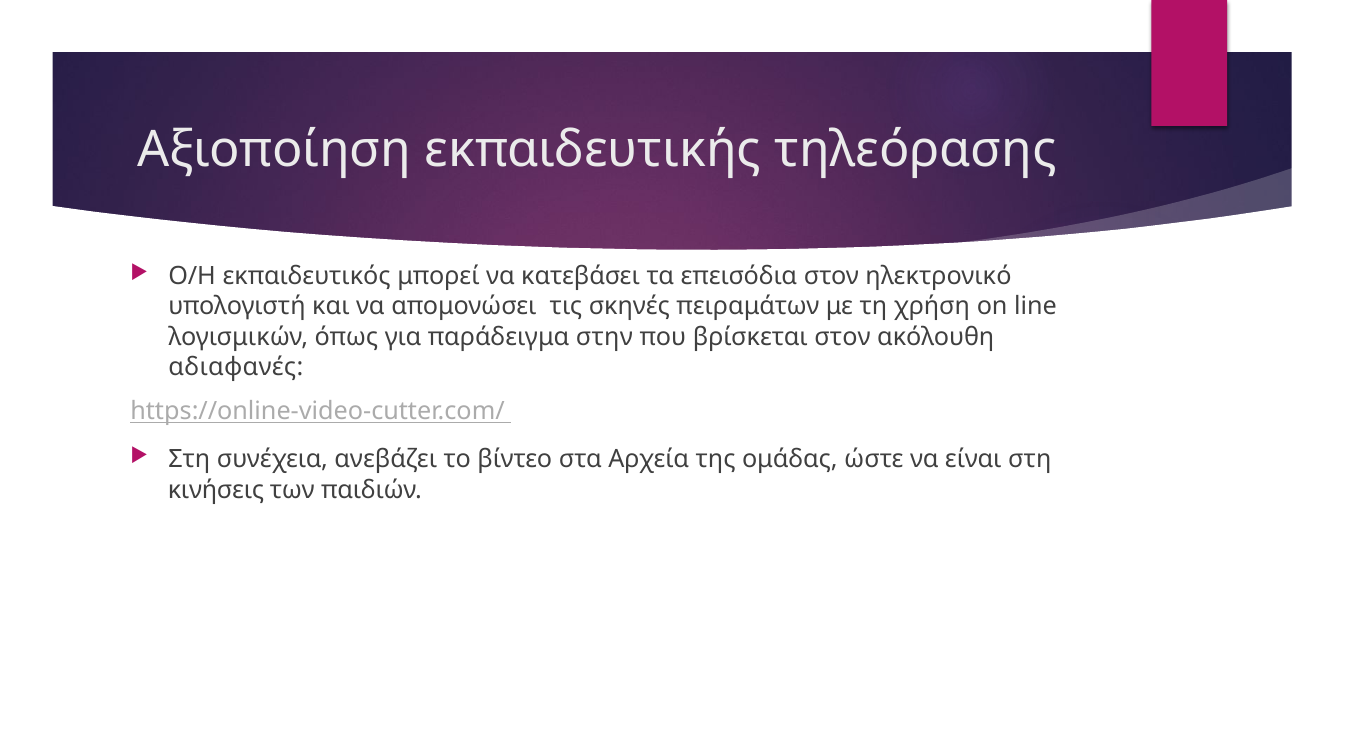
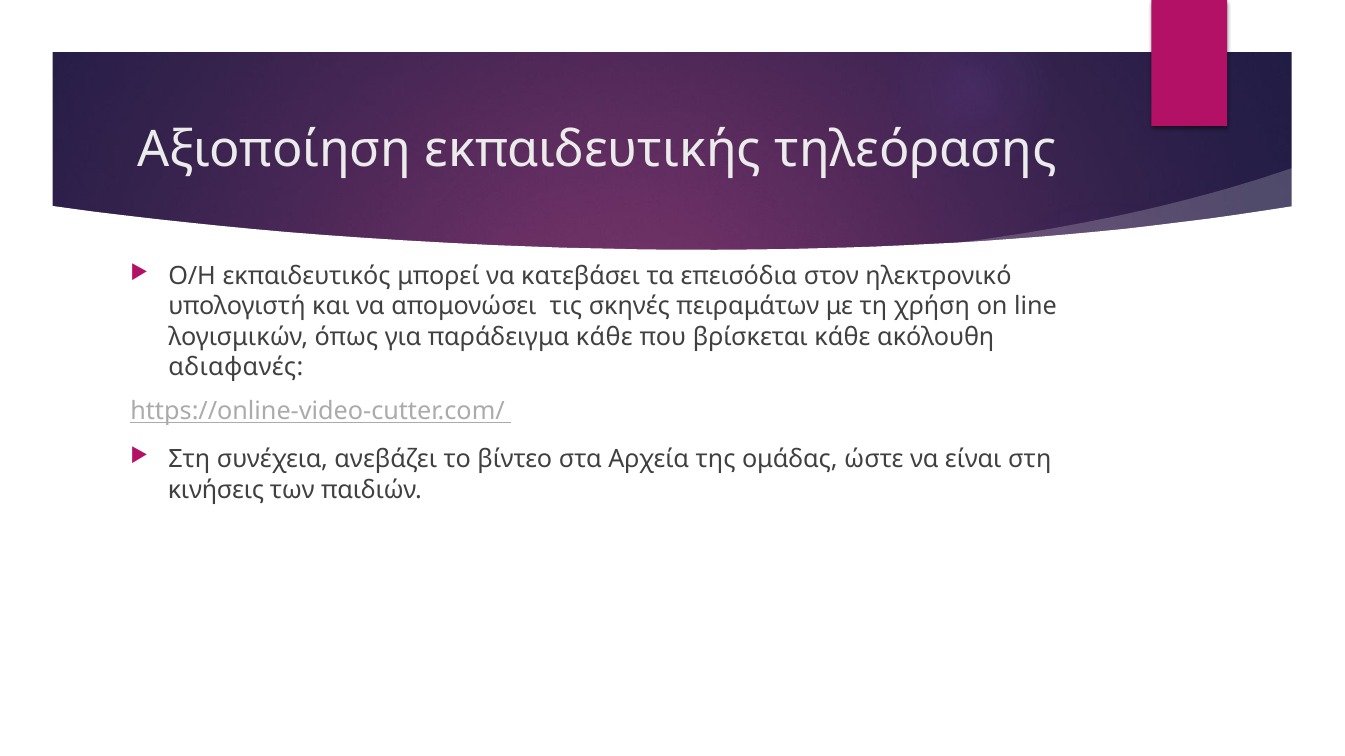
παράδειγμα στην: στην -> κάθε (604, 337)
βρίσκεται στον: στον -> κάθε (842, 337)
